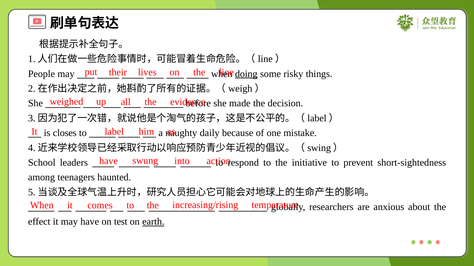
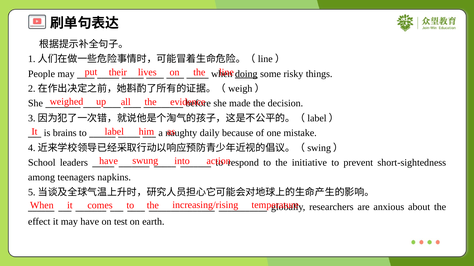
closes: closes -> brains (65, 133)
haunted: haunted -> napkins (114, 178)
earth underline: present -> none (153, 222)
